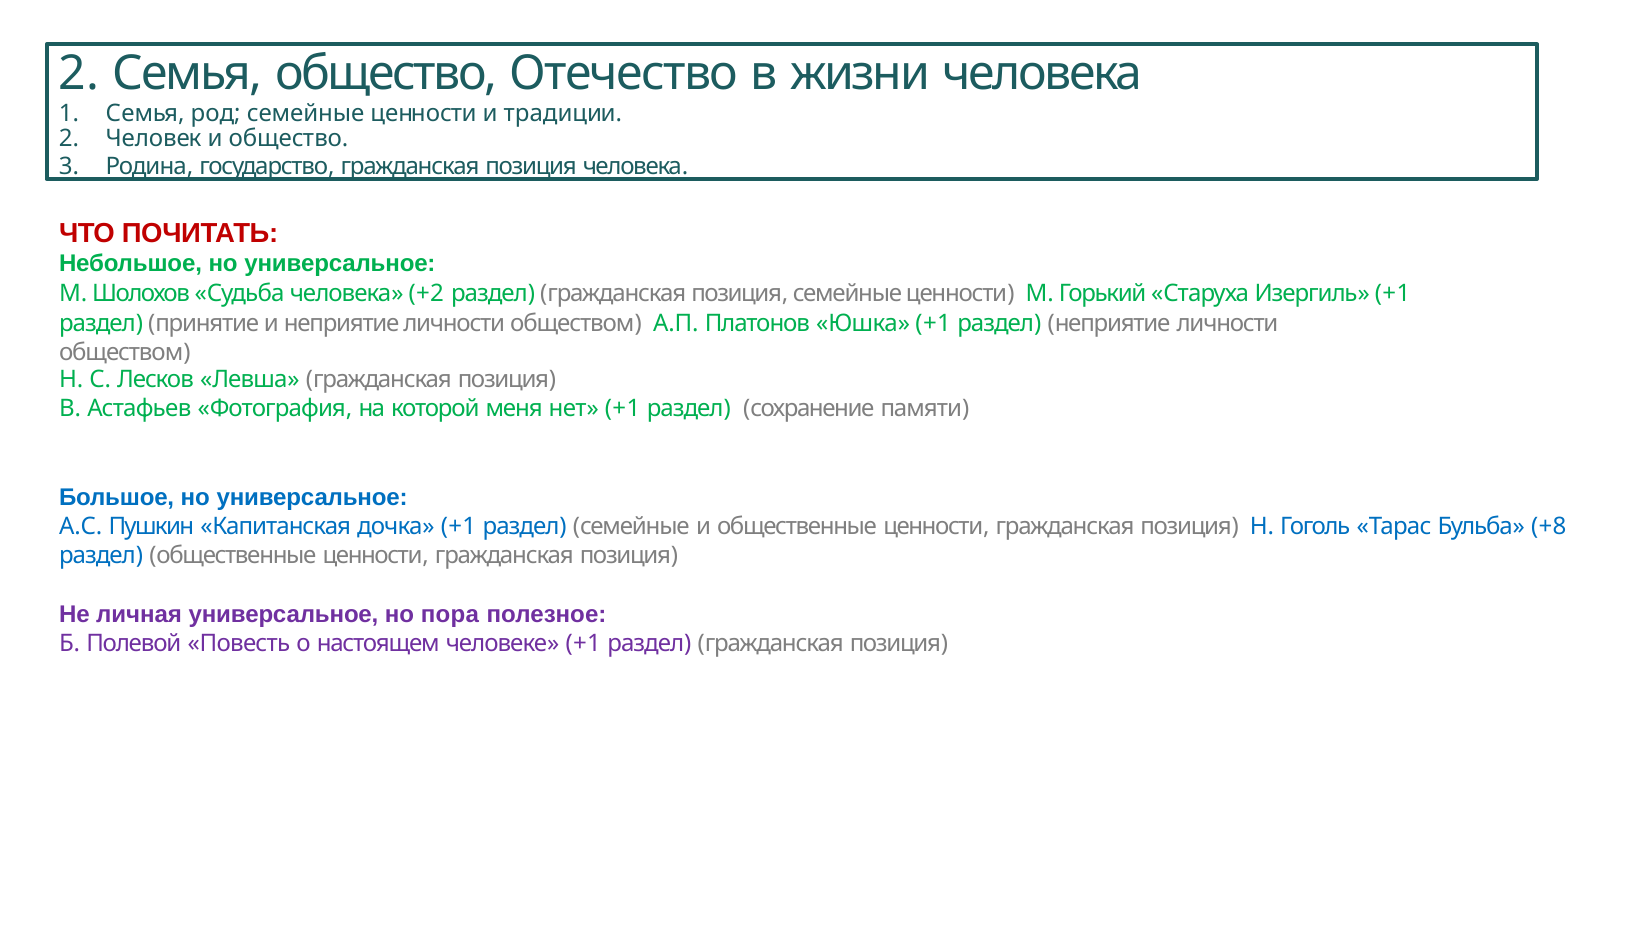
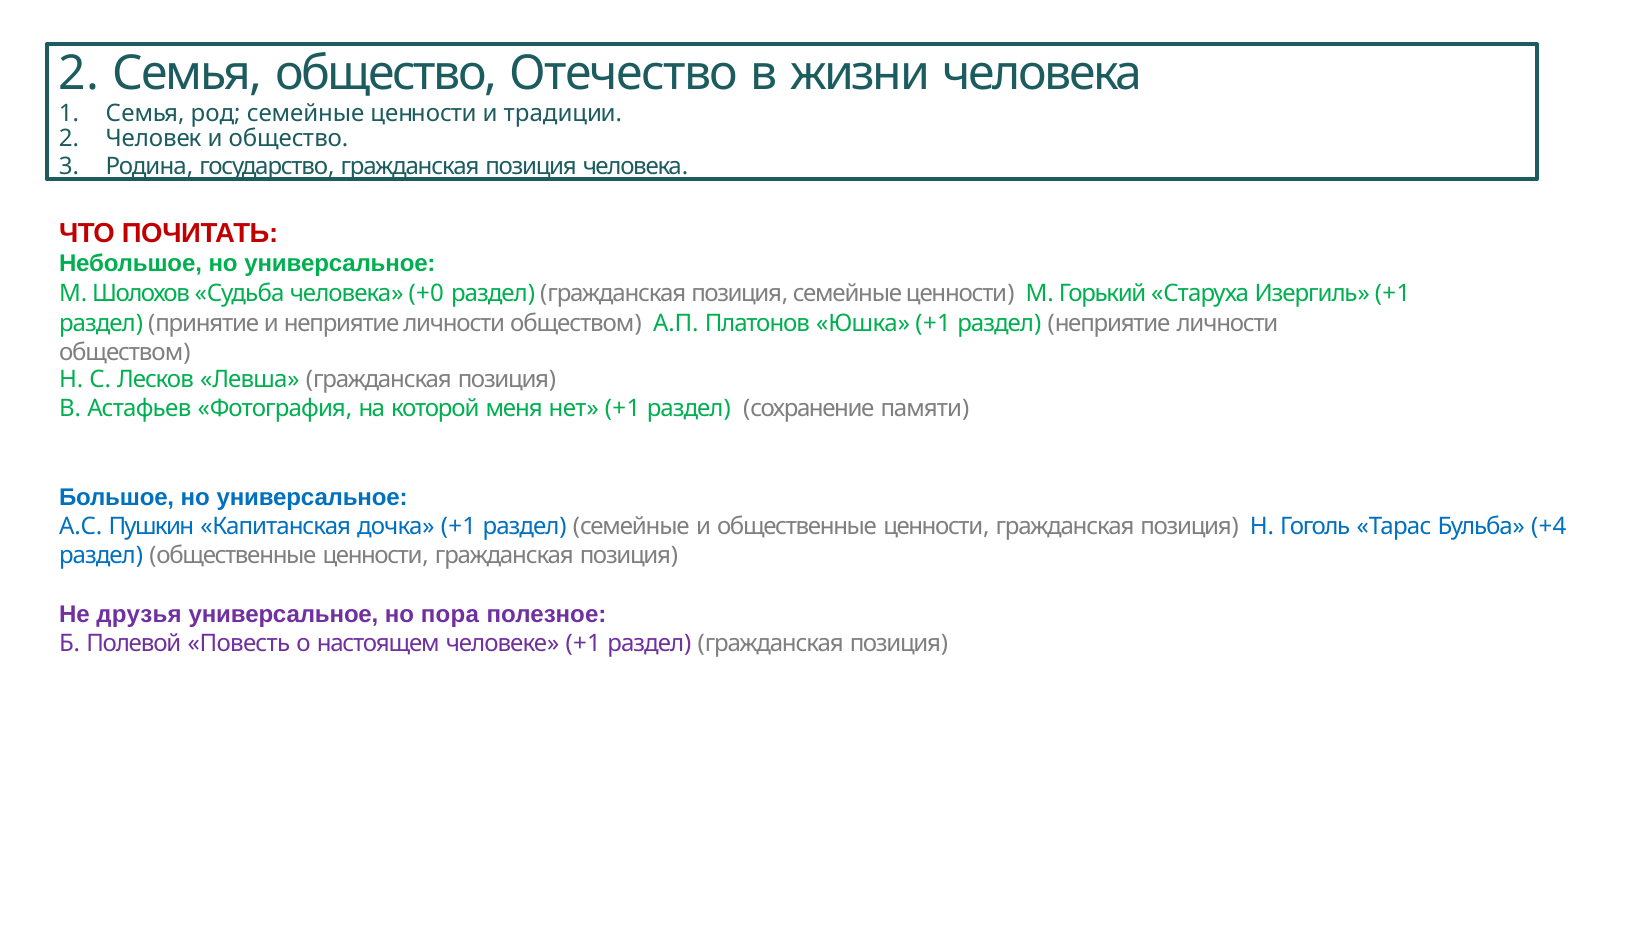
+2: +2 -> +0 (426, 294)
+8: +8 -> +4 (1549, 527)
личная: личная -> друзья (139, 614)
